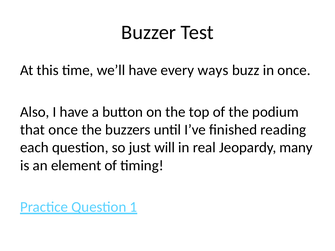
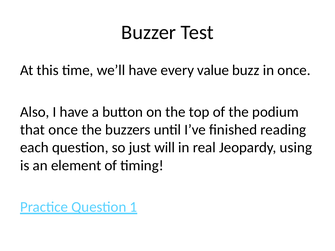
ways: ways -> value (213, 70)
many: many -> using (296, 148)
